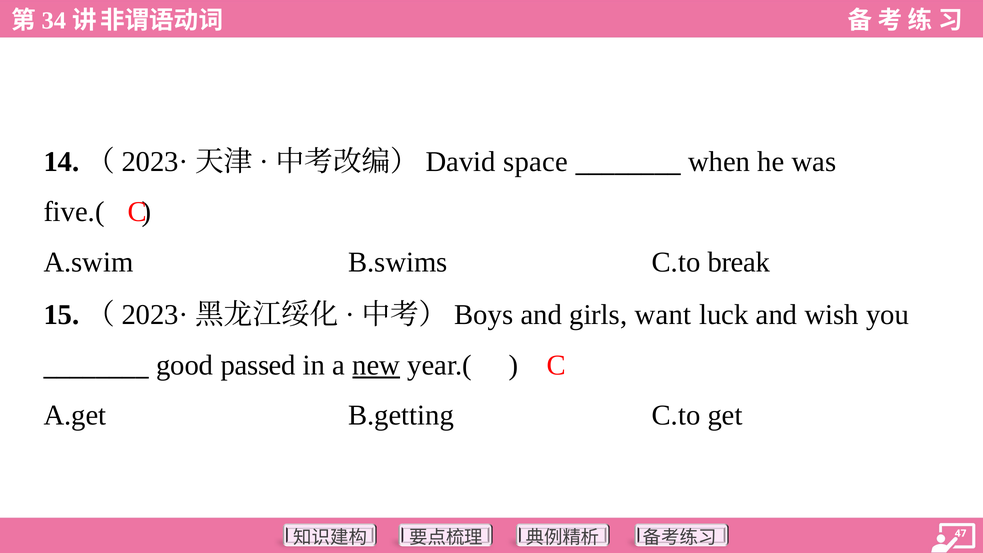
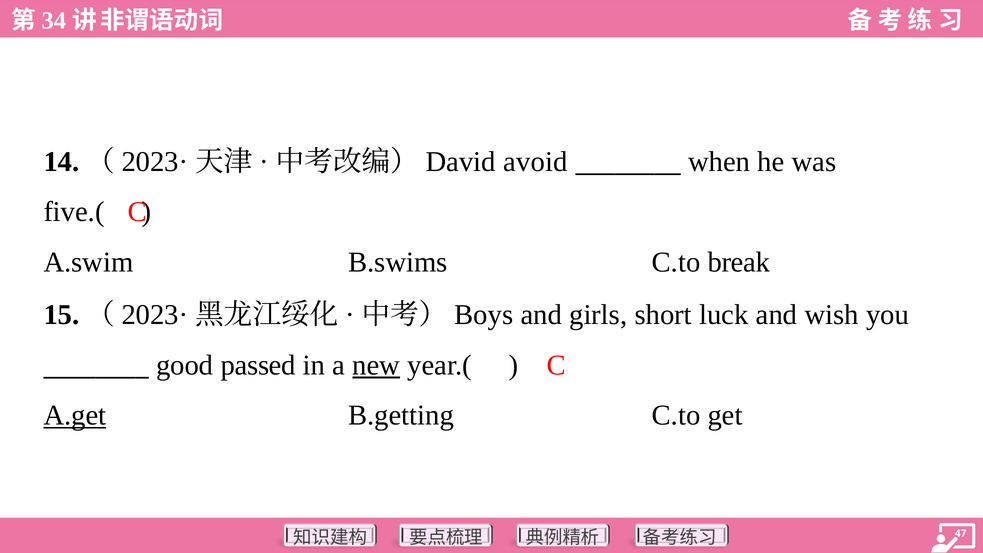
space: space -> avoid (535, 162)
want: want -> short (663, 315)
A.get underline: none -> present (75, 415)
